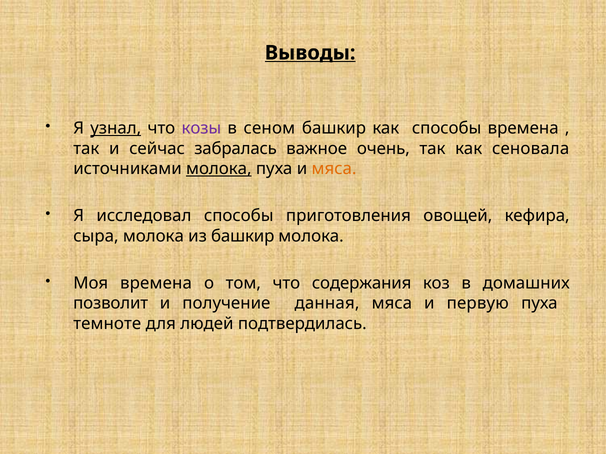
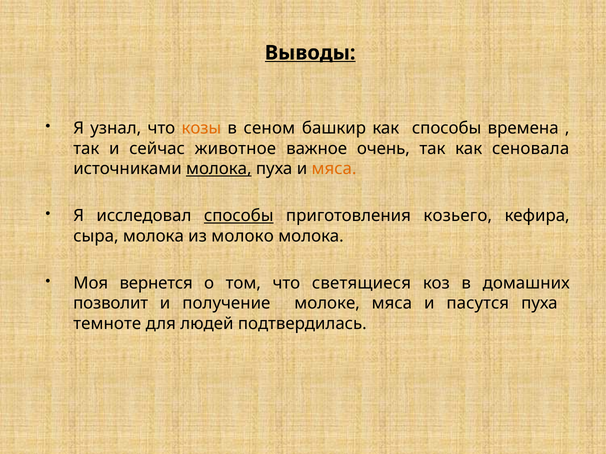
узнал underline: present -> none (116, 128)
козы colour: purple -> orange (201, 128)
забралась: забралась -> животное (235, 149)
способы underline: none -> present (239, 216)
овощей: овощей -> козьего (458, 216)
из башкир: башкир -> молоко (243, 236)
Моя времена: времена -> вернется (156, 284)
содержания: содержания -> светящиеся (361, 284)
данная: данная -> молоке (327, 304)
первую: первую -> пасутся (478, 304)
